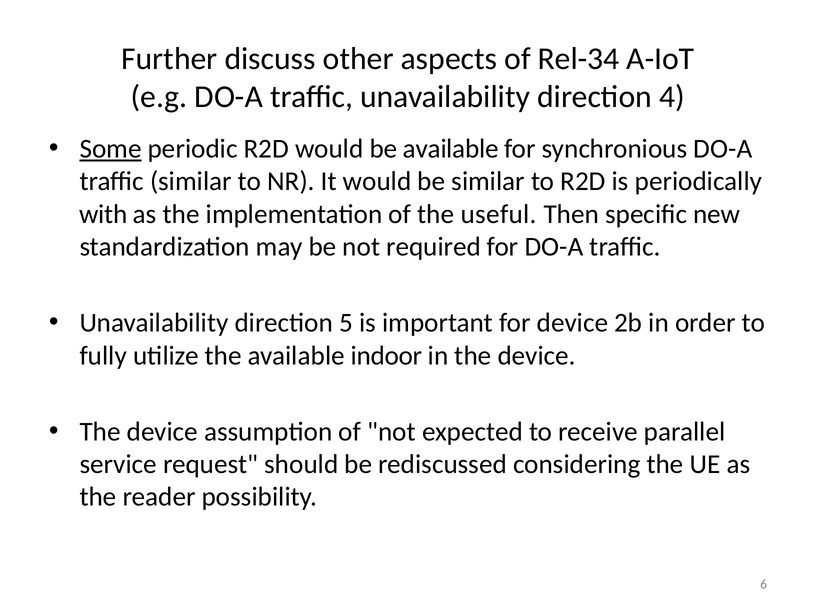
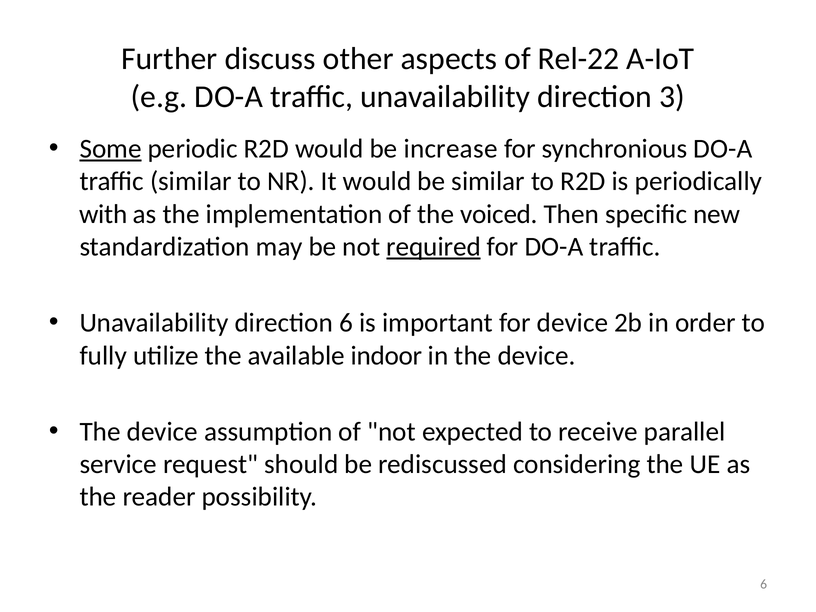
Rel-34: Rel-34 -> Rel-22 (579, 59)
4: 4 -> 3 (672, 97)
be available: available -> increase (451, 149)
useful: useful -> voiced (499, 214)
required underline: none -> present (434, 247)
direction 5: 5 -> 6 (346, 323)
